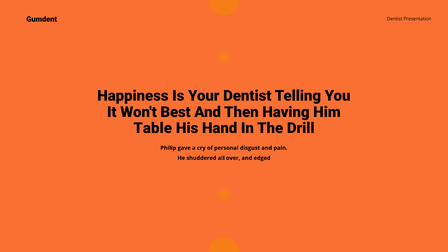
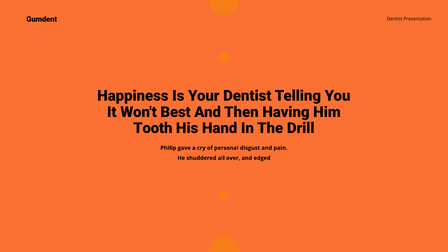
Table: Table -> Tooth (153, 128)
